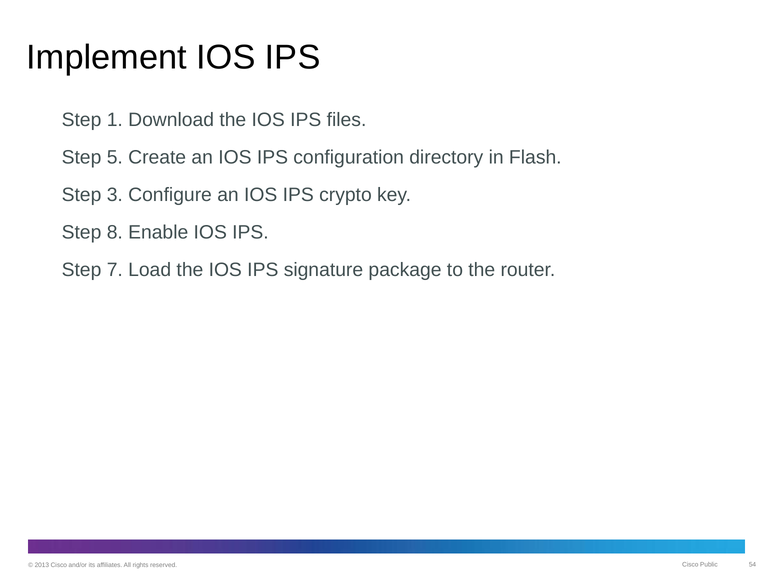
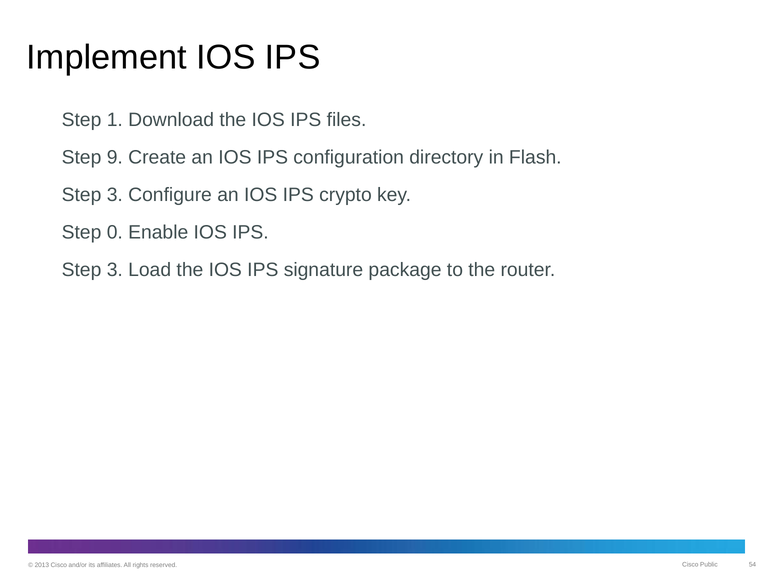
5: 5 -> 9 (115, 157)
8: 8 -> 0 (115, 232)
7: 7 -> 3 (115, 270)
